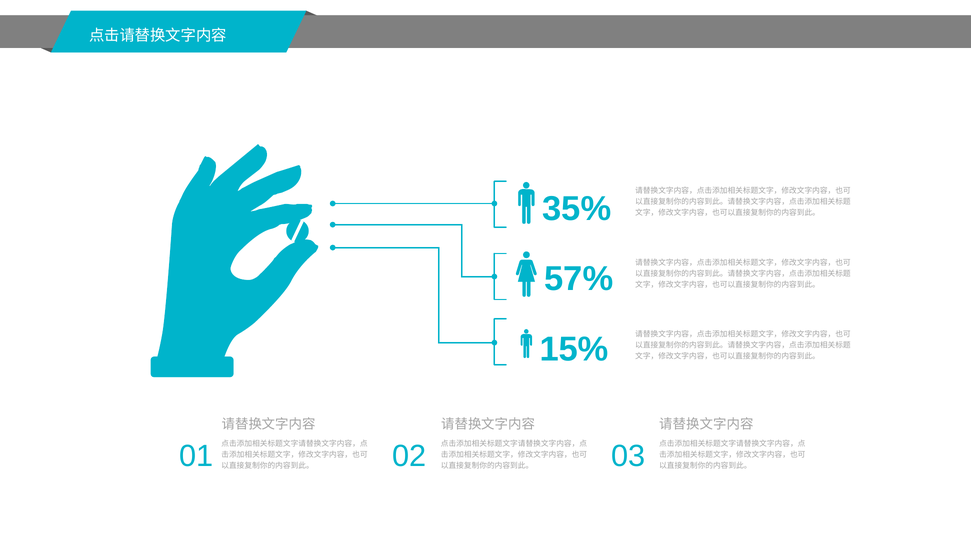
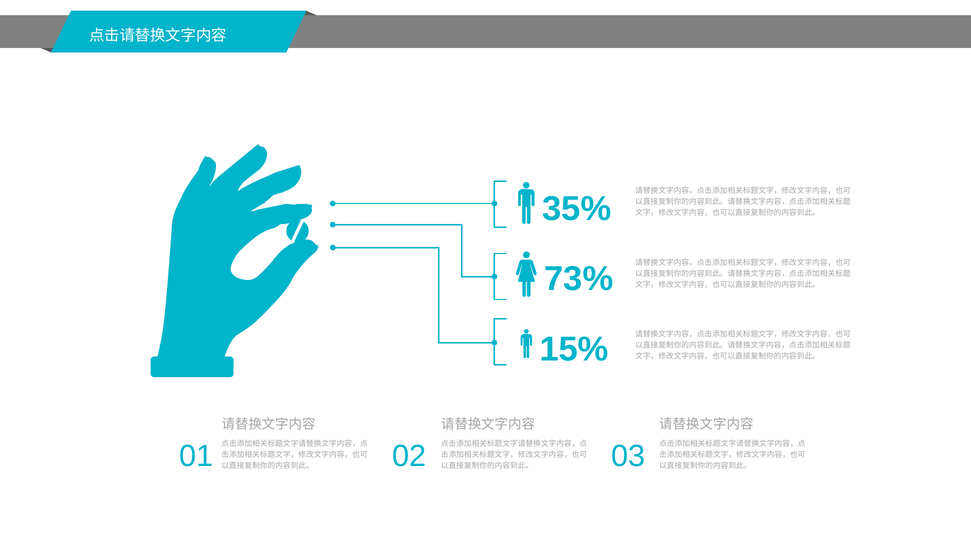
57%: 57% -> 73% (579, 279)
